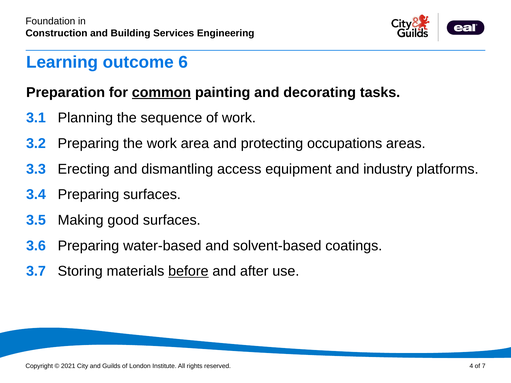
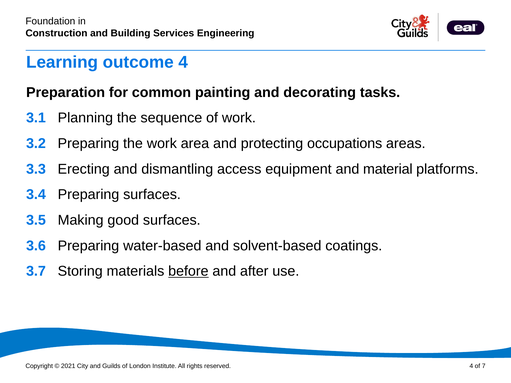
outcome 6: 6 -> 4 (183, 62)
common underline: present -> none (161, 92)
industry: industry -> material (388, 169)
